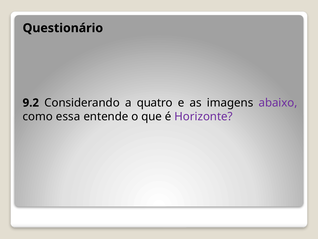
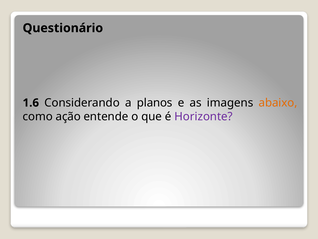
9.2: 9.2 -> 1.6 (31, 103)
quatro: quatro -> planos (155, 103)
abaixo colour: purple -> orange (278, 103)
essa: essa -> ação (68, 116)
